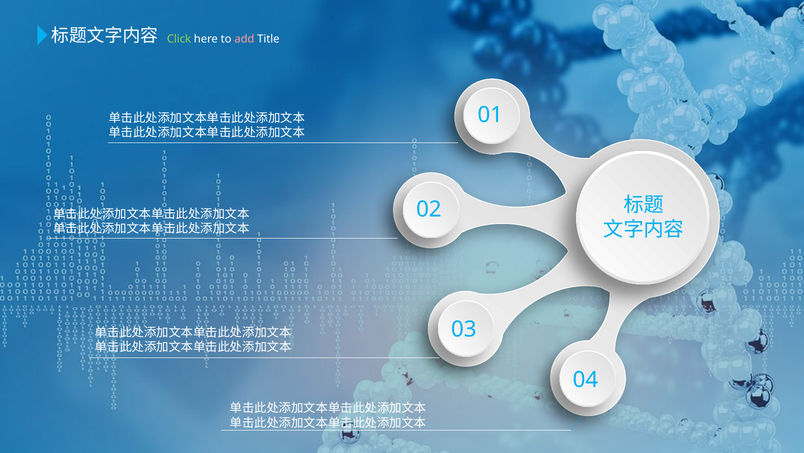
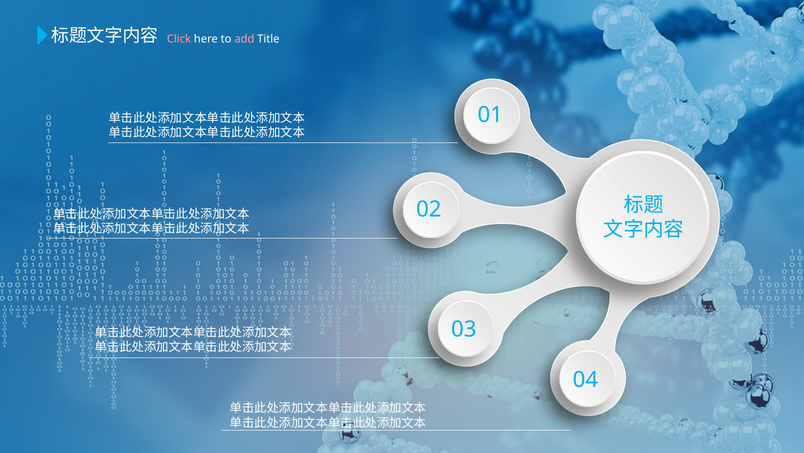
Click colour: light green -> pink (179, 39)
